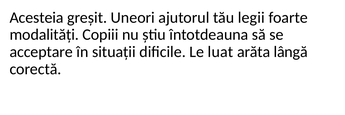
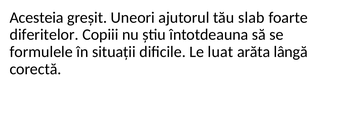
legii: legii -> slab (251, 17)
modalități: modalități -> diferitelor (44, 35)
acceptare: acceptare -> formulele (41, 52)
